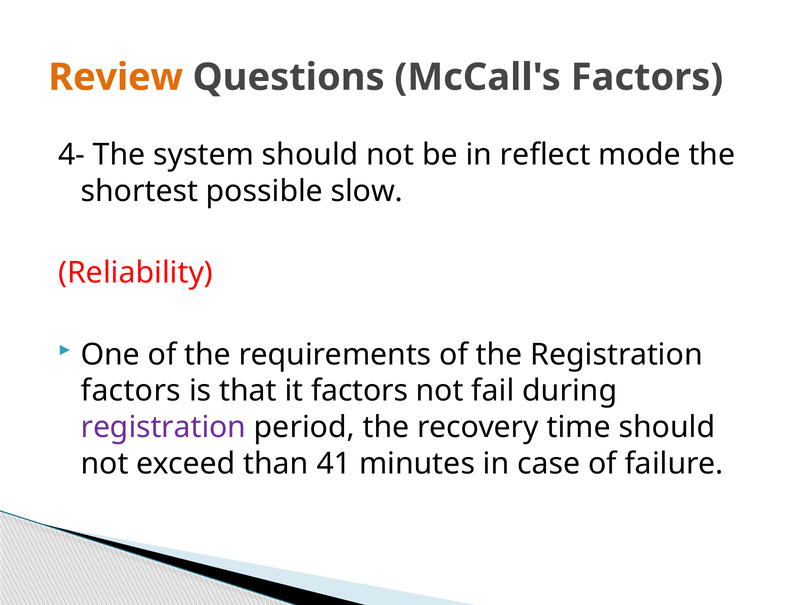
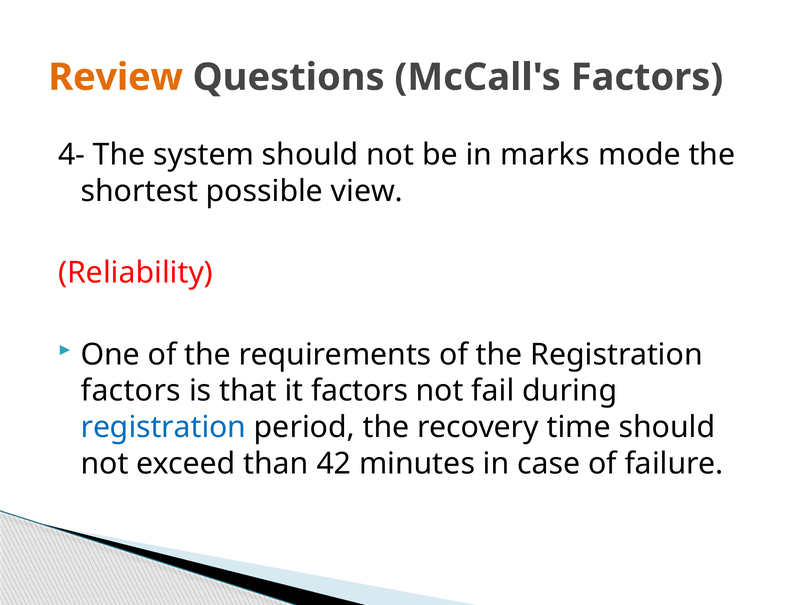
reflect: reflect -> marks (545, 155)
slow: slow -> view (367, 191)
registration colour: purple -> blue (163, 427)
41: 41 -> 42 (334, 464)
